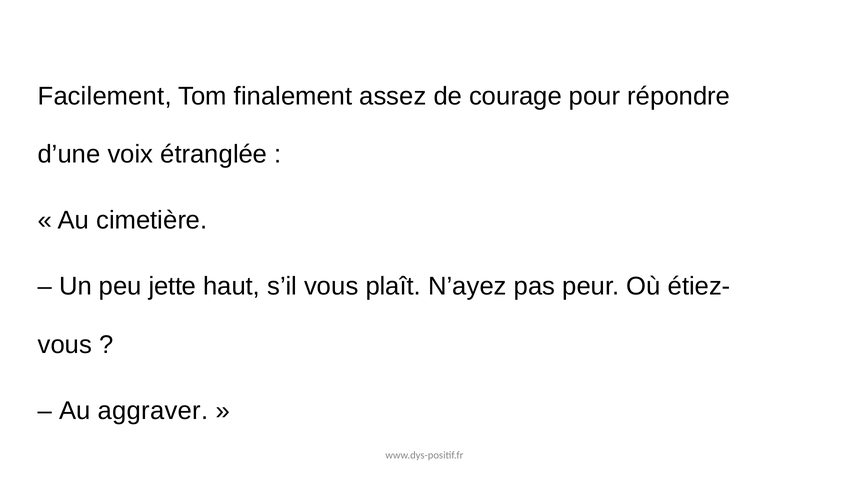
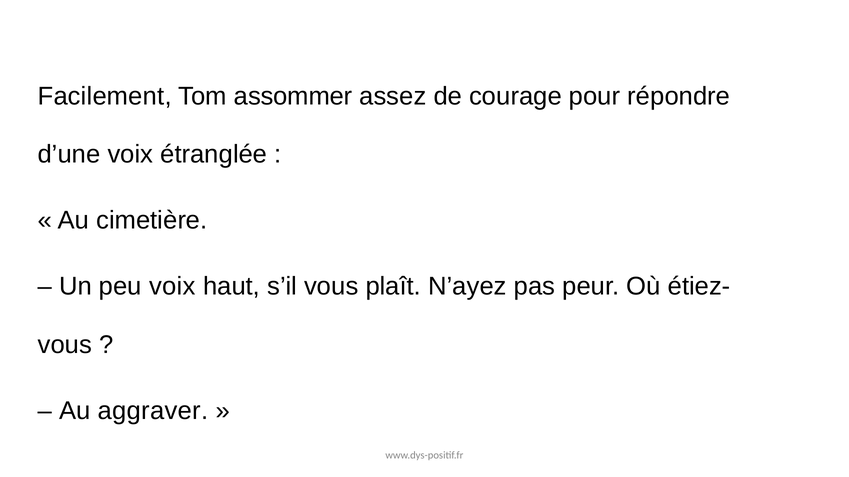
finalement: finalement -> assommer (293, 96)
peu jette: jette -> voix (172, 287)
